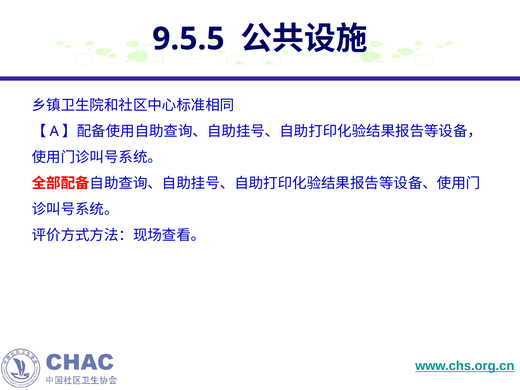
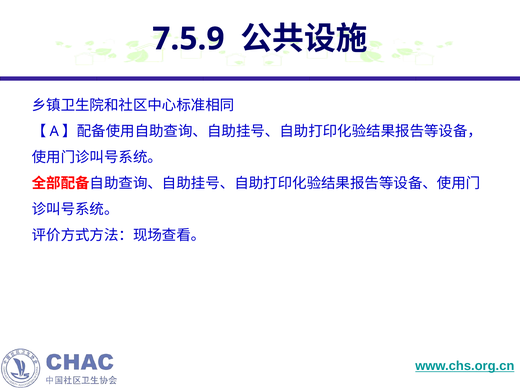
9.5.5: 9.5.5 -> 7.5.9 (188, 39)
